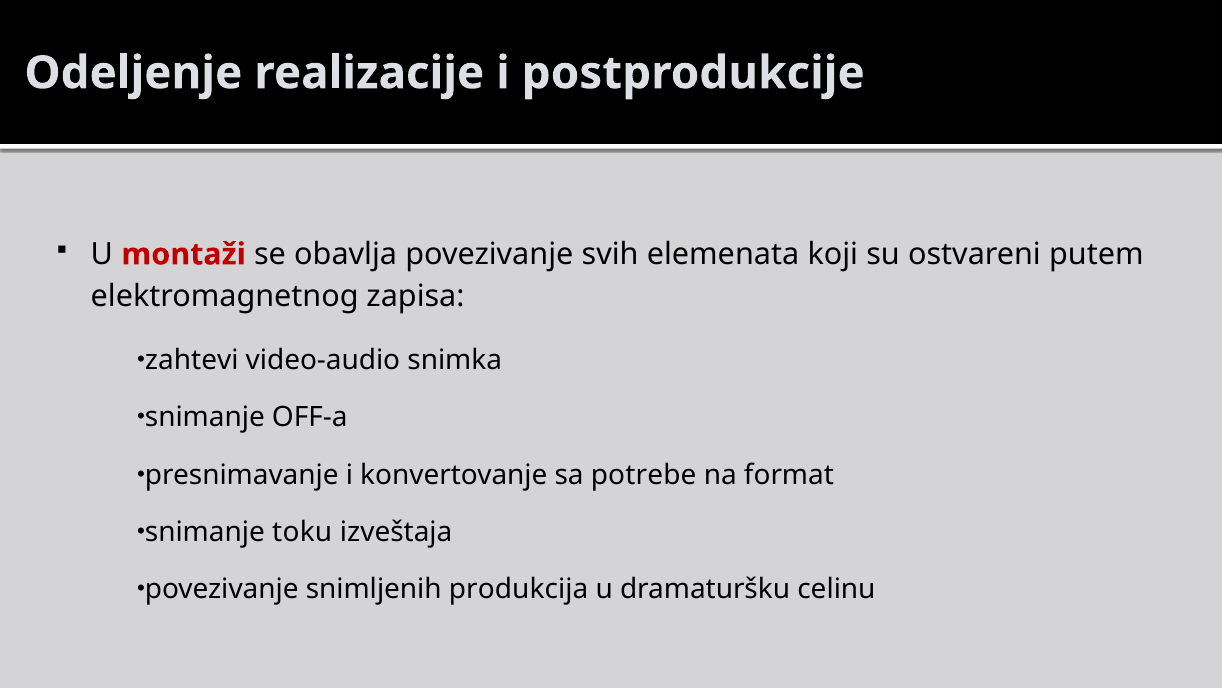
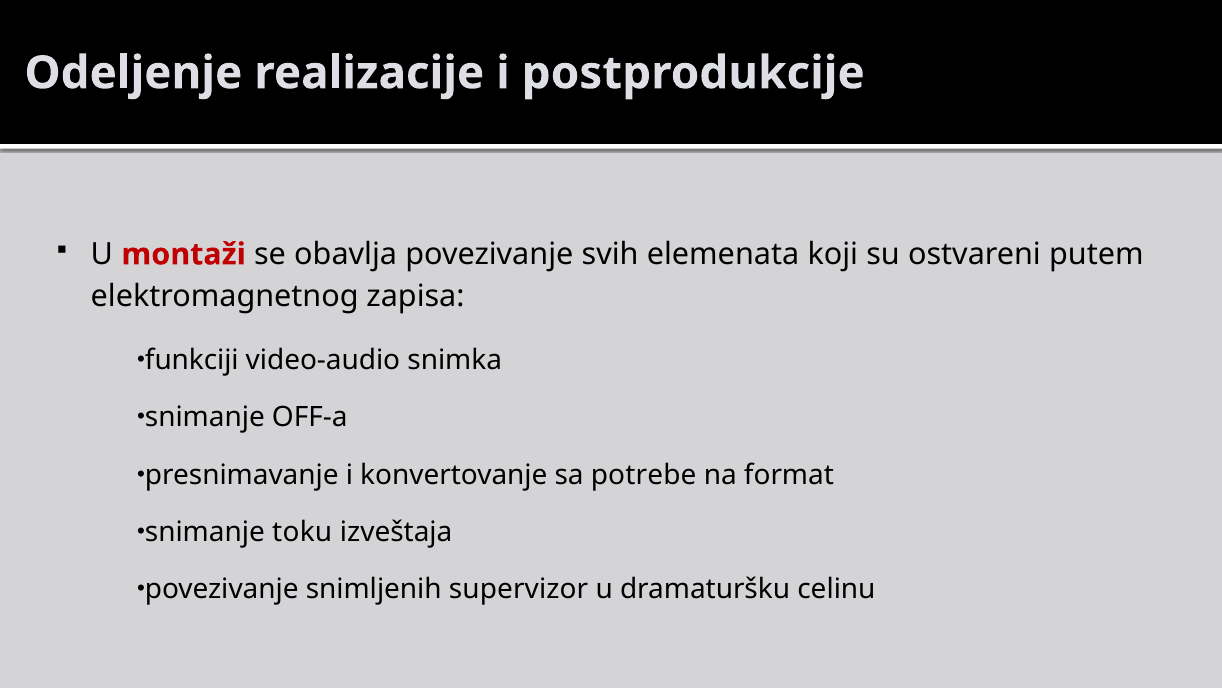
zahtevi: zahtevi -> funkciji (192, 360)
produkcija: produkcija -> supervizor (519, 589)
